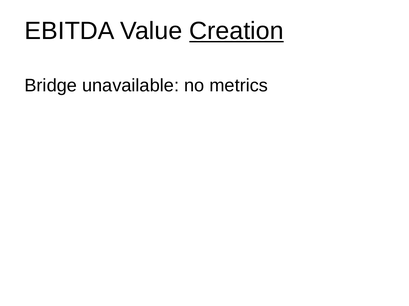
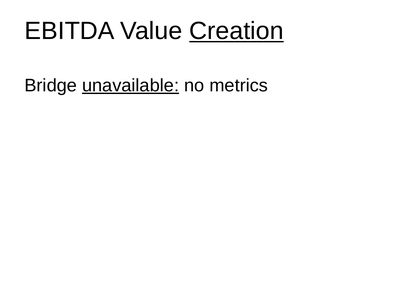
unavailable underline: none -> present (131, 86)
